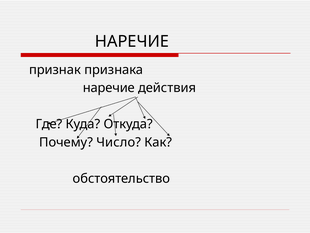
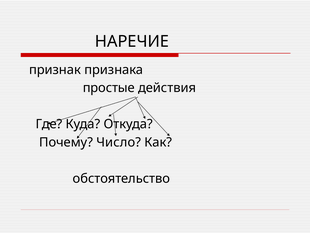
наречие: наречие -> простые (109, 88)
